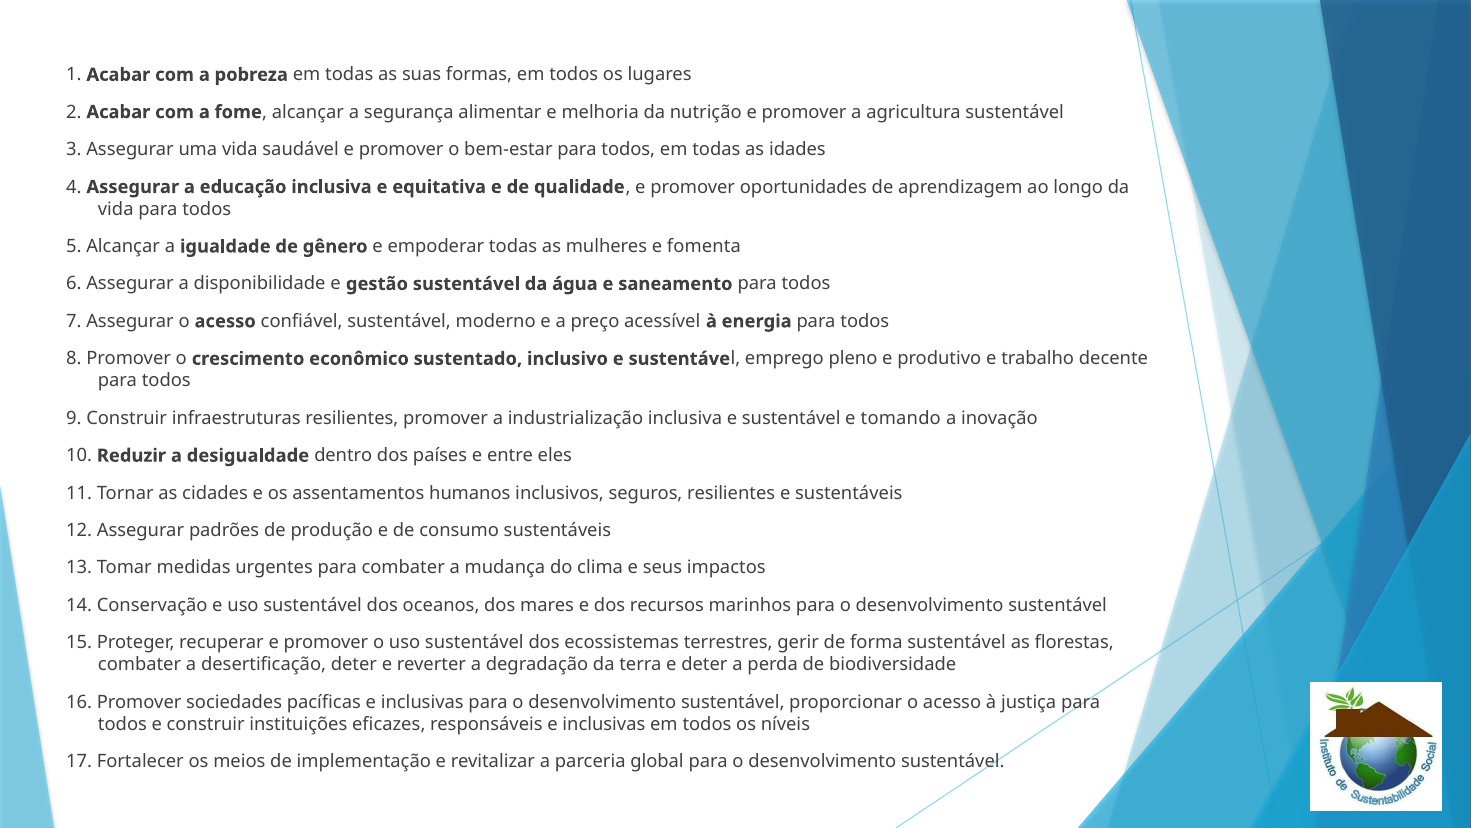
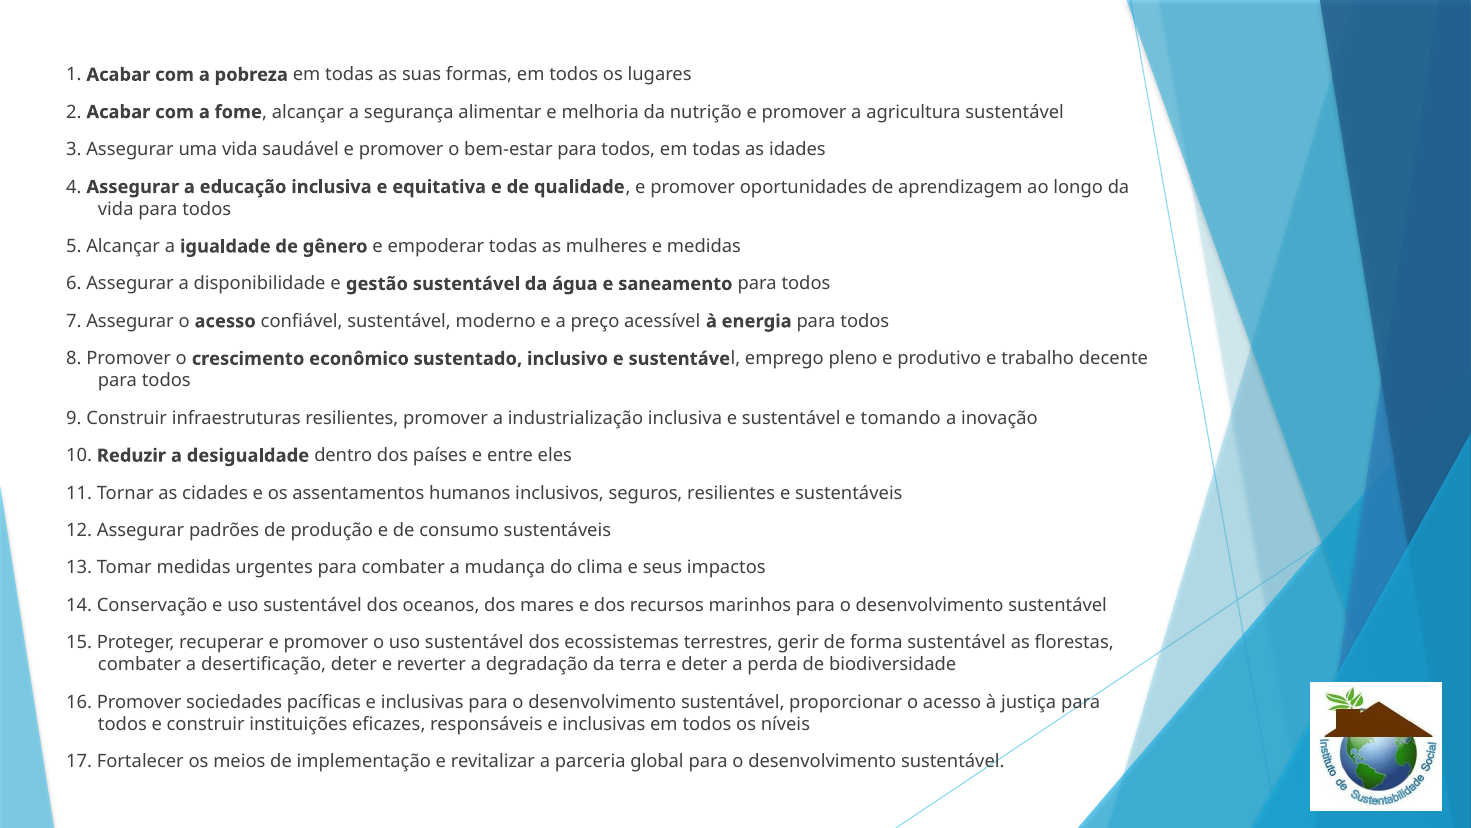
e fomenta: fomenta -> medidas (704, 246)
